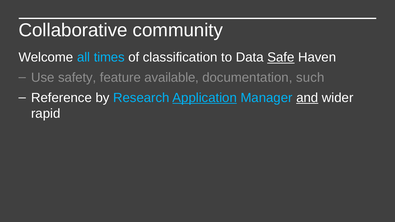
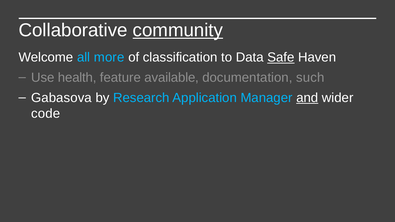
community underline: none -> present (178, 30)
times: times -> more (109, 57)
safety: safety -> health (77, 78)
Reference: Reference -> Gabasova (61, 98)
Application underline: present -> none (205, 98)
rapid: rapid -> code (46, 114)
